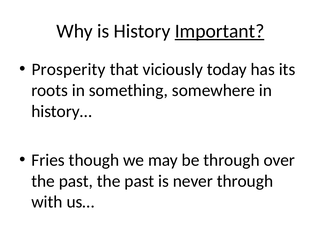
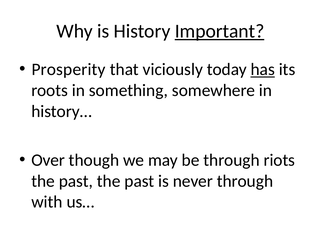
has underline: none -> present (263, 69)
Fries: Fries -> Over (48, 160)
over: over -> riots (279, 160)
